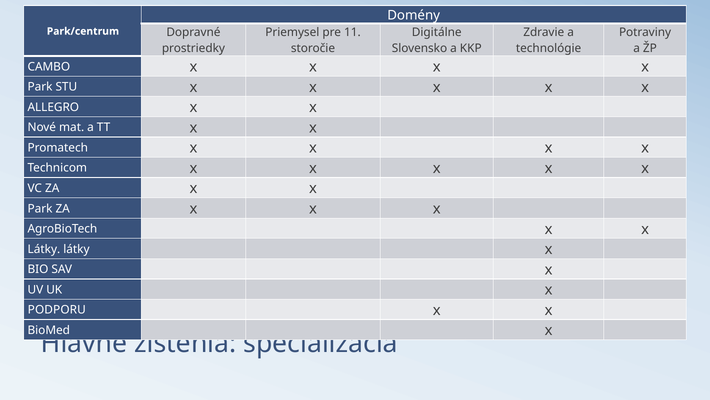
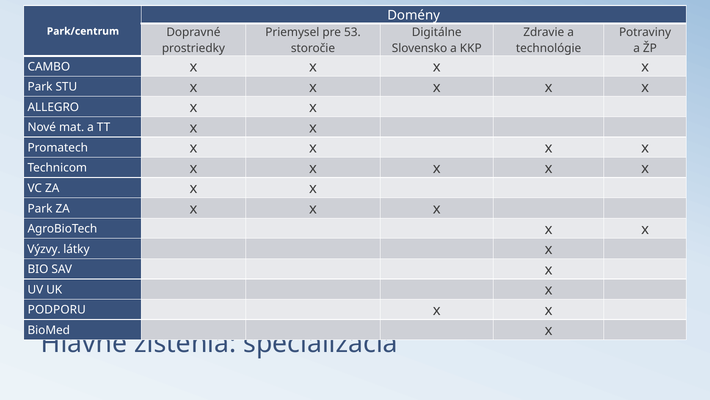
11: 11 -> 53 (352, 32)
Látky: Látky -> Výzvy (44, 249)
